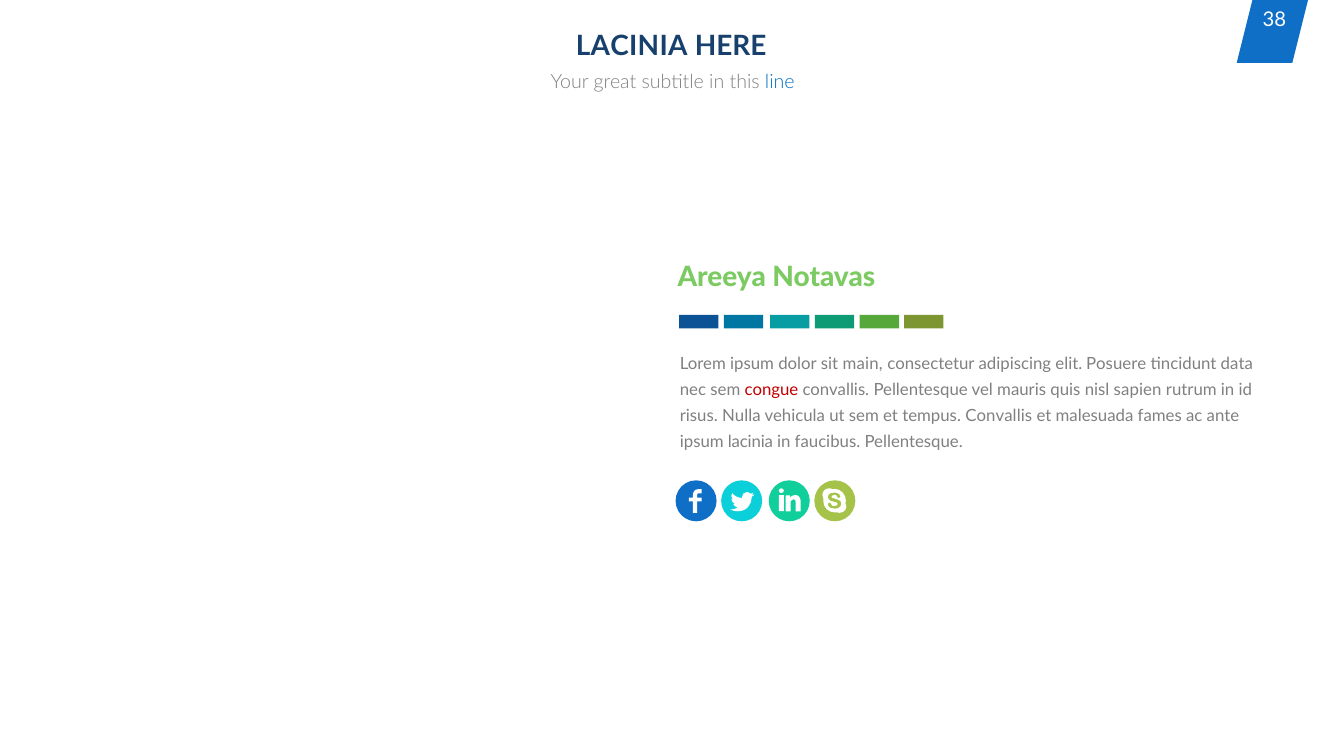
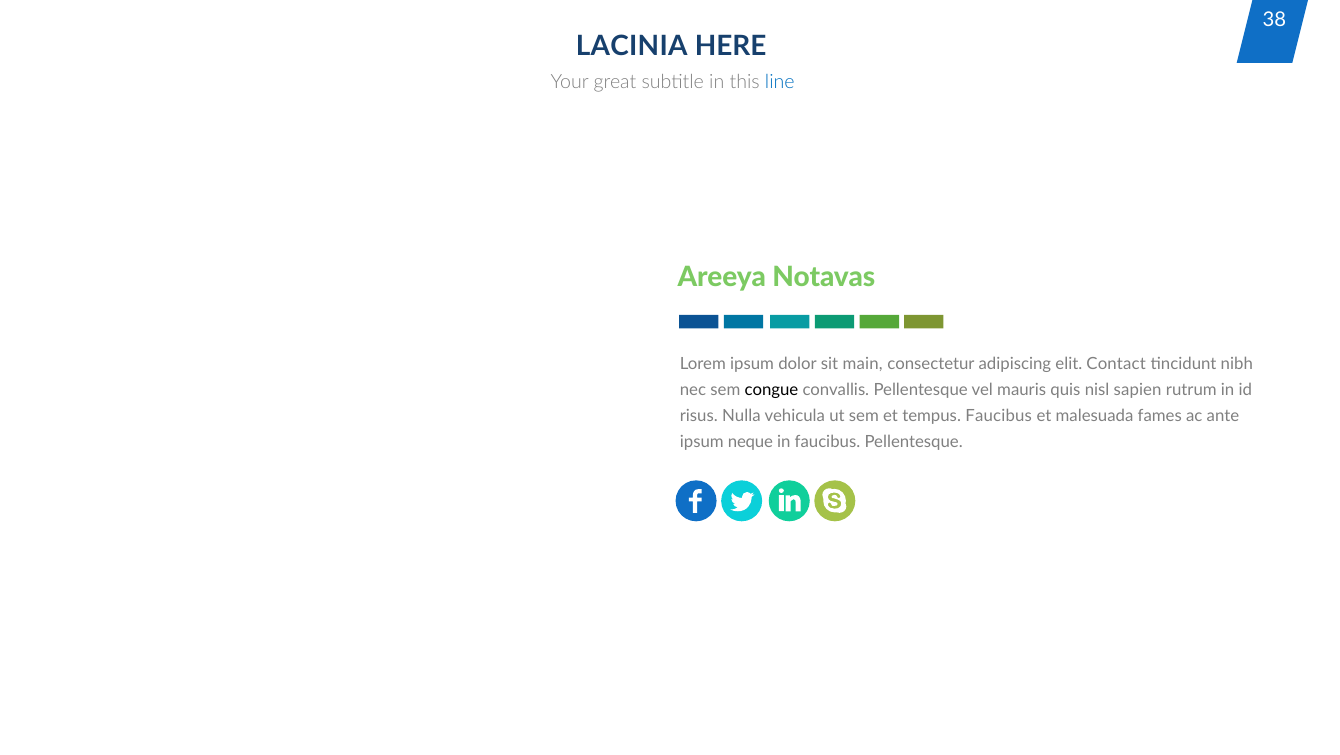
Posuere: Posuere -> Contact (1116, 364)
data: data -> nibh (1237, 364)
congue colour: red -> black (771, 390)
tempus Convallis: Convallis -> Faucibus (999, 416)
ipsum lacinia: lacinia -> neque (750, 443)
